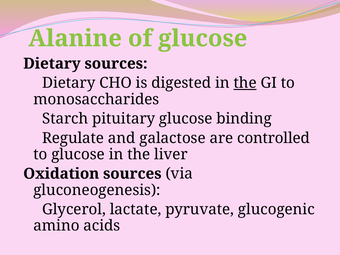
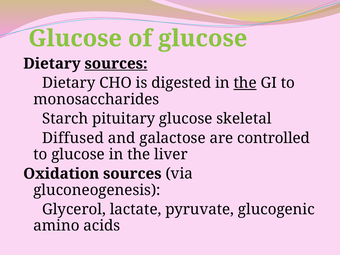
Alanine: Alanine -> Glucose (75, 38)
sources underline: none -> present (116, 64)
binding: binding -> skeletal (244, 119)
Regulate: Regulate -> Diffused (73, 138)
